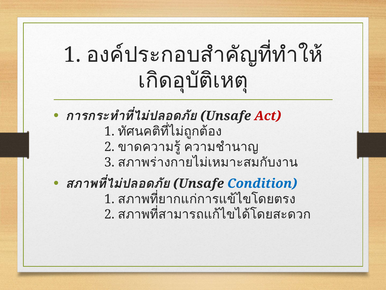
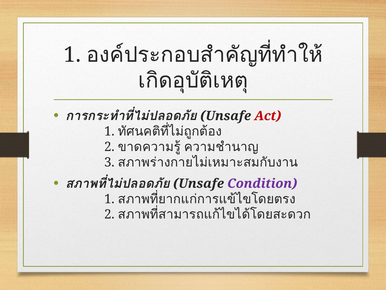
Condition colour: blue -> purple (262, 183)
